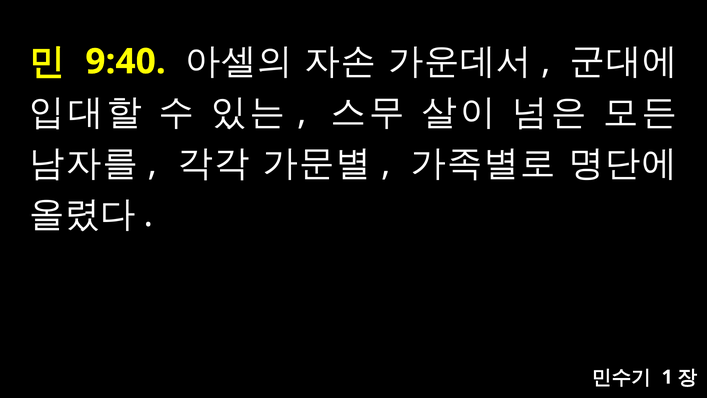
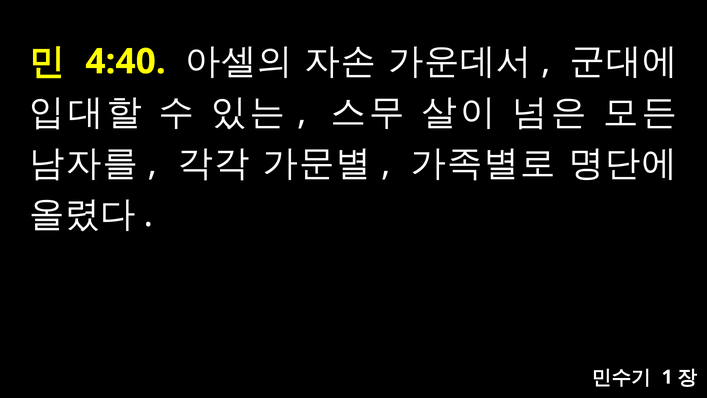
9:40: 9:40 -> 4:40 (126, 62)
